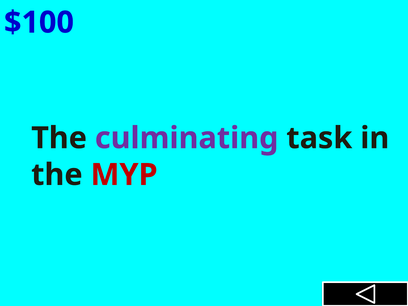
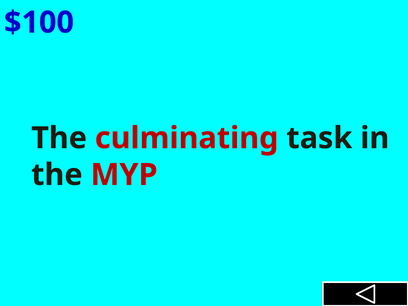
culminating colour: purple -> red (187, 138)
